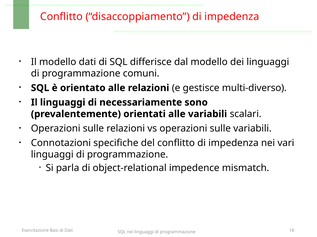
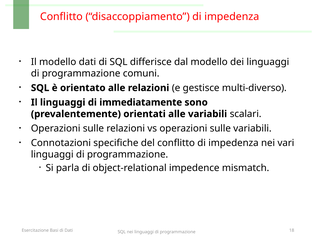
necessariamente: necessariamente -> immediatamente (141, 103)
